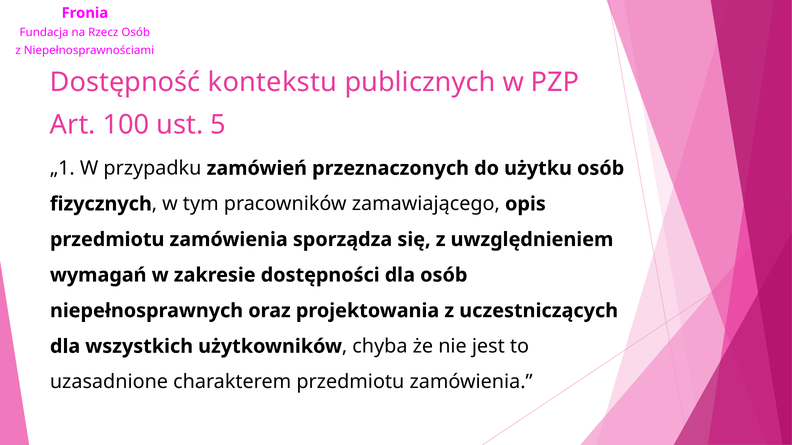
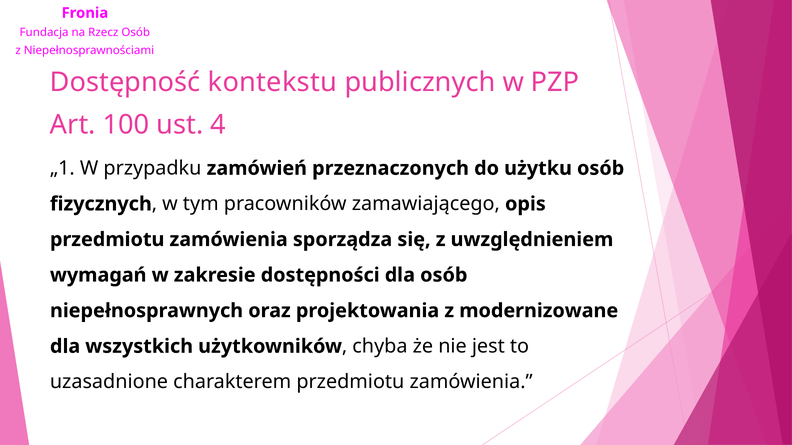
5: 5 -> 4 (218, 125)
uczestniczących: uczestniczących -> modernizowane (539, 311)
